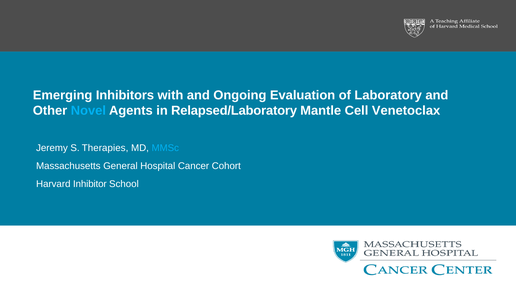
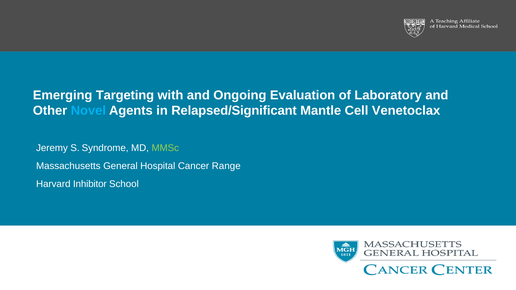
Inhibitors: Inhibitors -> Targeting (125, 95)
Relapsed/Laboratory: Relapsed/Laboratory -> Relapsed/Significant (234, 111)
Therapies: Therapies -> Syndrome (105, 148)
MMSc colour: light blue -> light green (165, 148)
Cohort: Cohort -> Range (226, 166)
